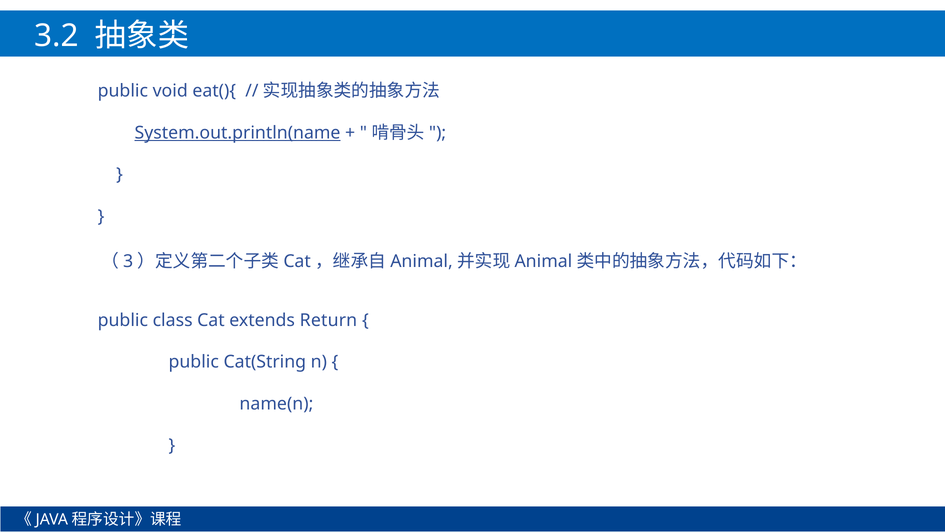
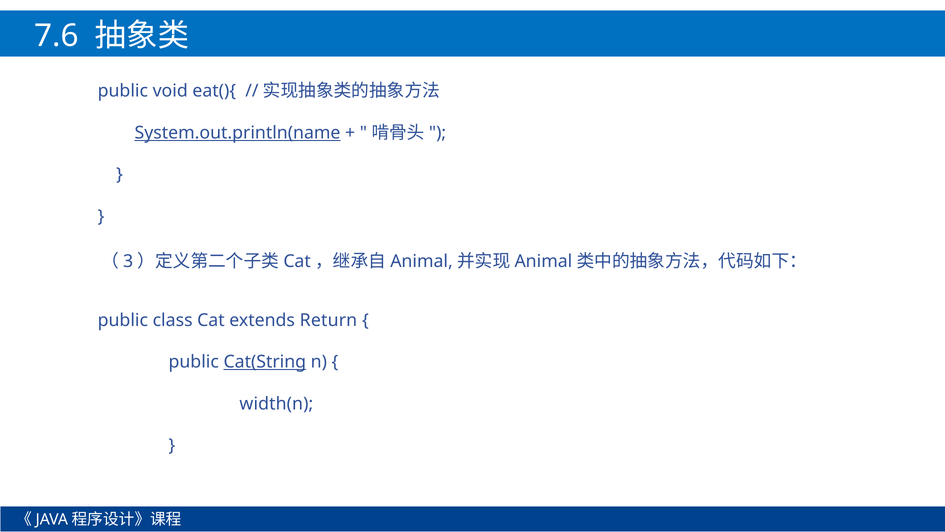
3.2: 3.2 -> 7.6 (57, 36)
Cat(String underline: none -> present (265, 362)
name(n: name(n -> width(n (276, 403)
